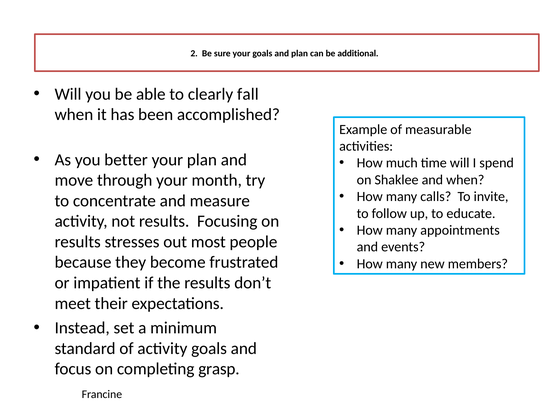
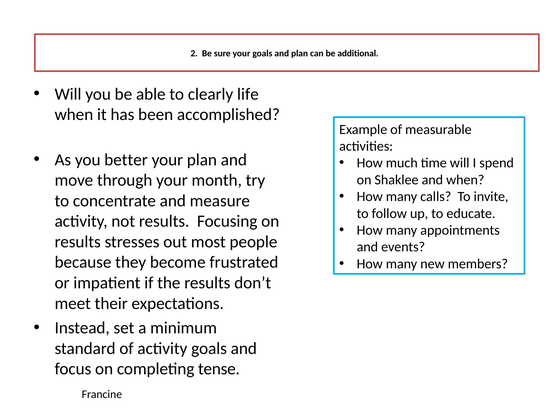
fall: fall -> life (248, 94)
grasp: grasp -> tense (219, 369)
